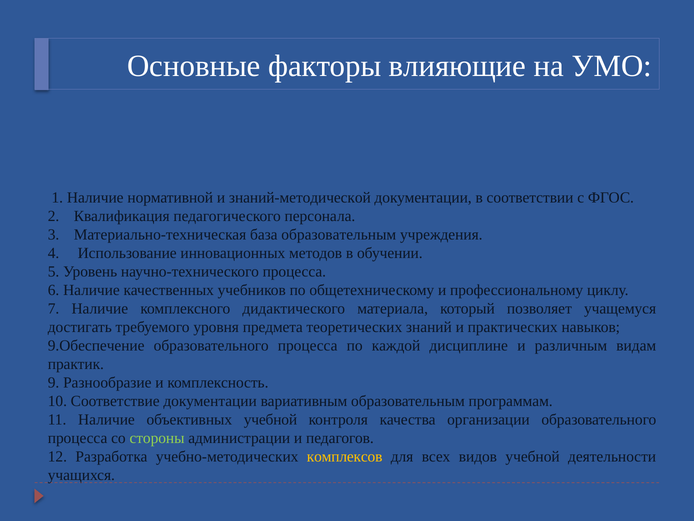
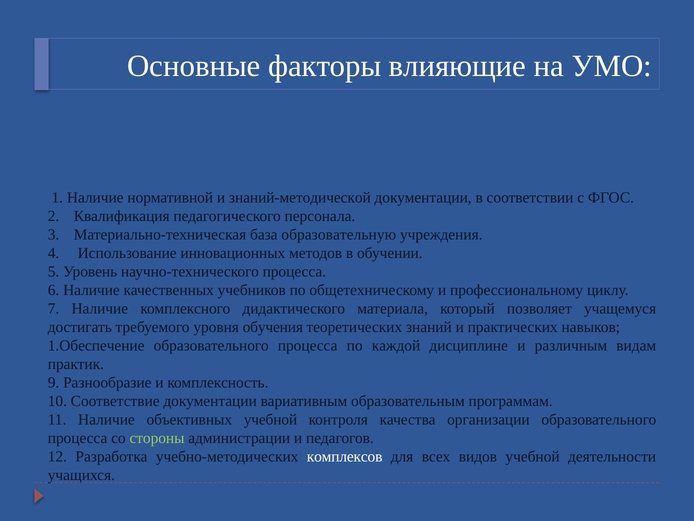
база образовательным: образовательным -> образовательную (339, 234)
предмета: предмета -> обучения (273, 327)
9.Обеспечение: 9.Обеспечение -> 1.Обеспечение (96, 345)
комплексов colour: yellow -> white (345, 456)
